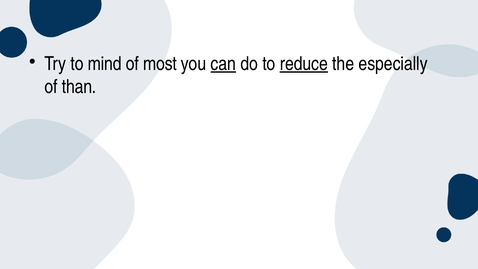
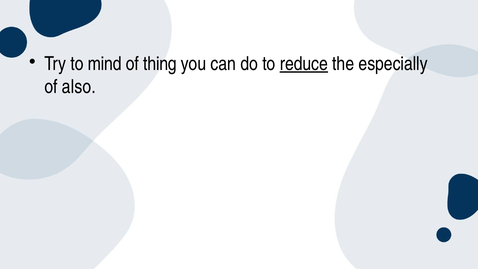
most: most -> thing (160, 64)
can underline: present -> none (223, 64)
than: than -> also (79, 87)
